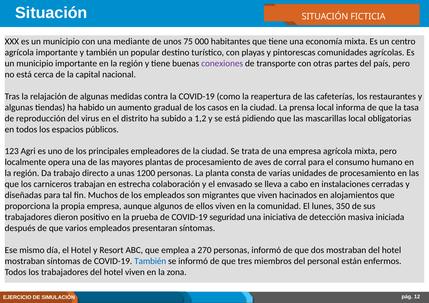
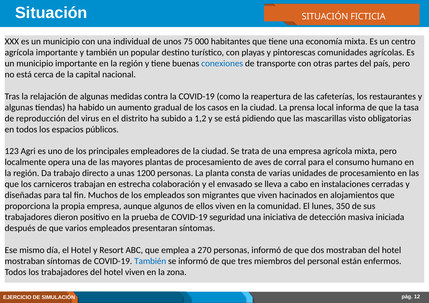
mediante: mediante -> individual (132, 42)
conexiones colour: purple -> blue (222, 64)
mascarillas local: local -> visto (357, 119)
